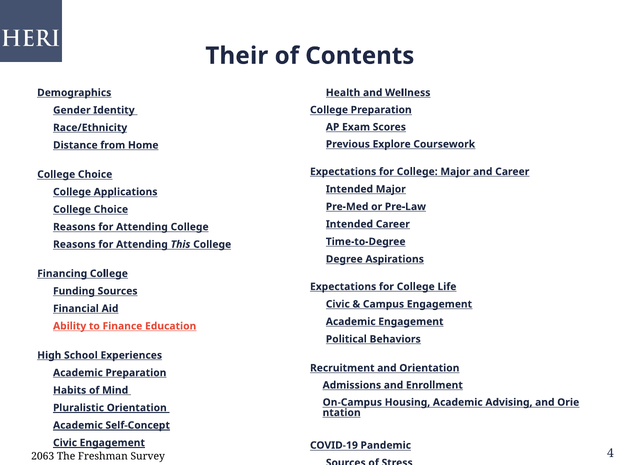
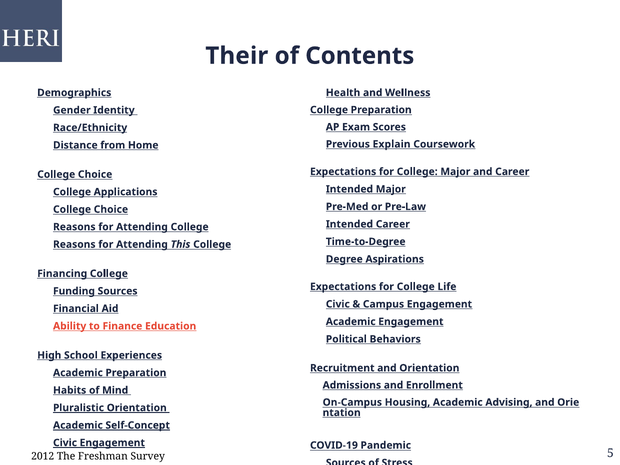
Explore: Explore -> Explain (392, 144)
2063: 2063 -> 2012 (43, 456)
4: 4 -> 5 (610, 453)
